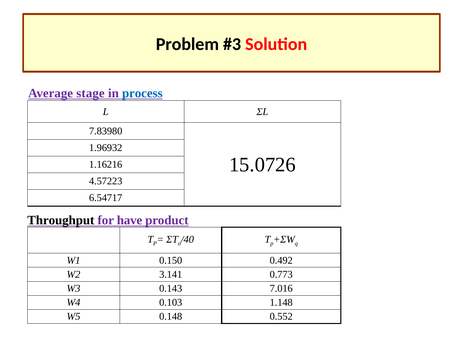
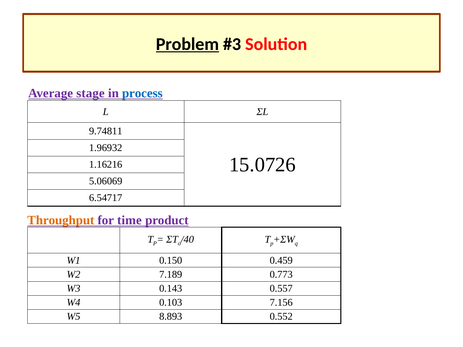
Problem underline: none -> present (187, 44)
7.83980: 7.83980 -> 9.74811 (106, 131)
4.57223: 4.57223 -> 5.06069 (106, 181)
Throughput colour: black -> orange (61, 220)
have: have -> time (129, 220)
0.492: 0.492 -> 0.459 (281, 261)
3.141: 3.141 -> 7.189 (171, 275)
7.016: 7.016 -> 0.557 (281, 289)
1.148: 1.148 -> 7.156 (281, 303)
0.148: 0.148 -> 8.893 (171, 317)
